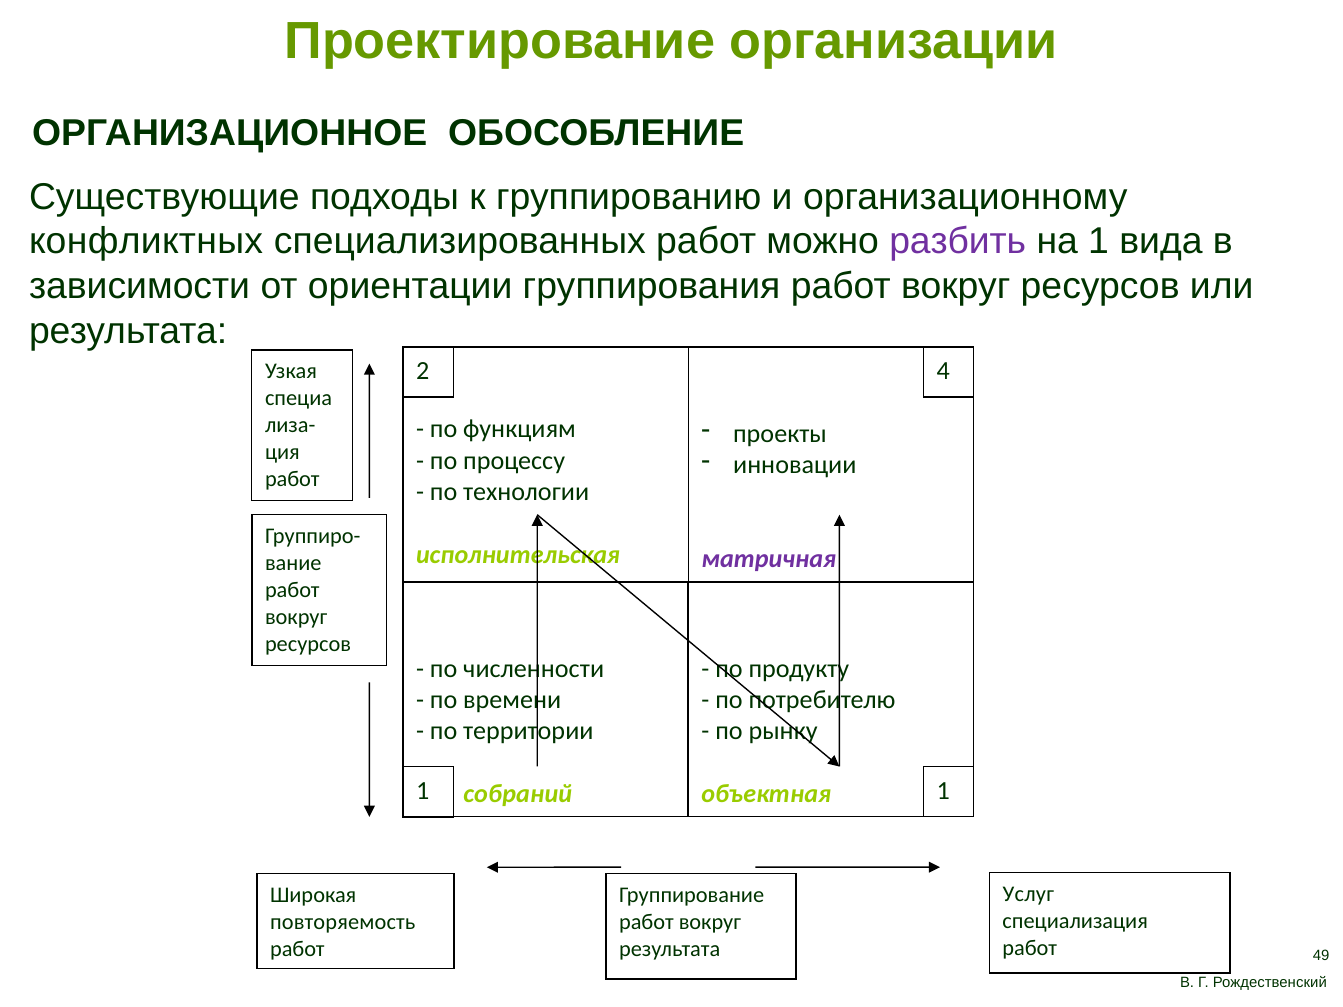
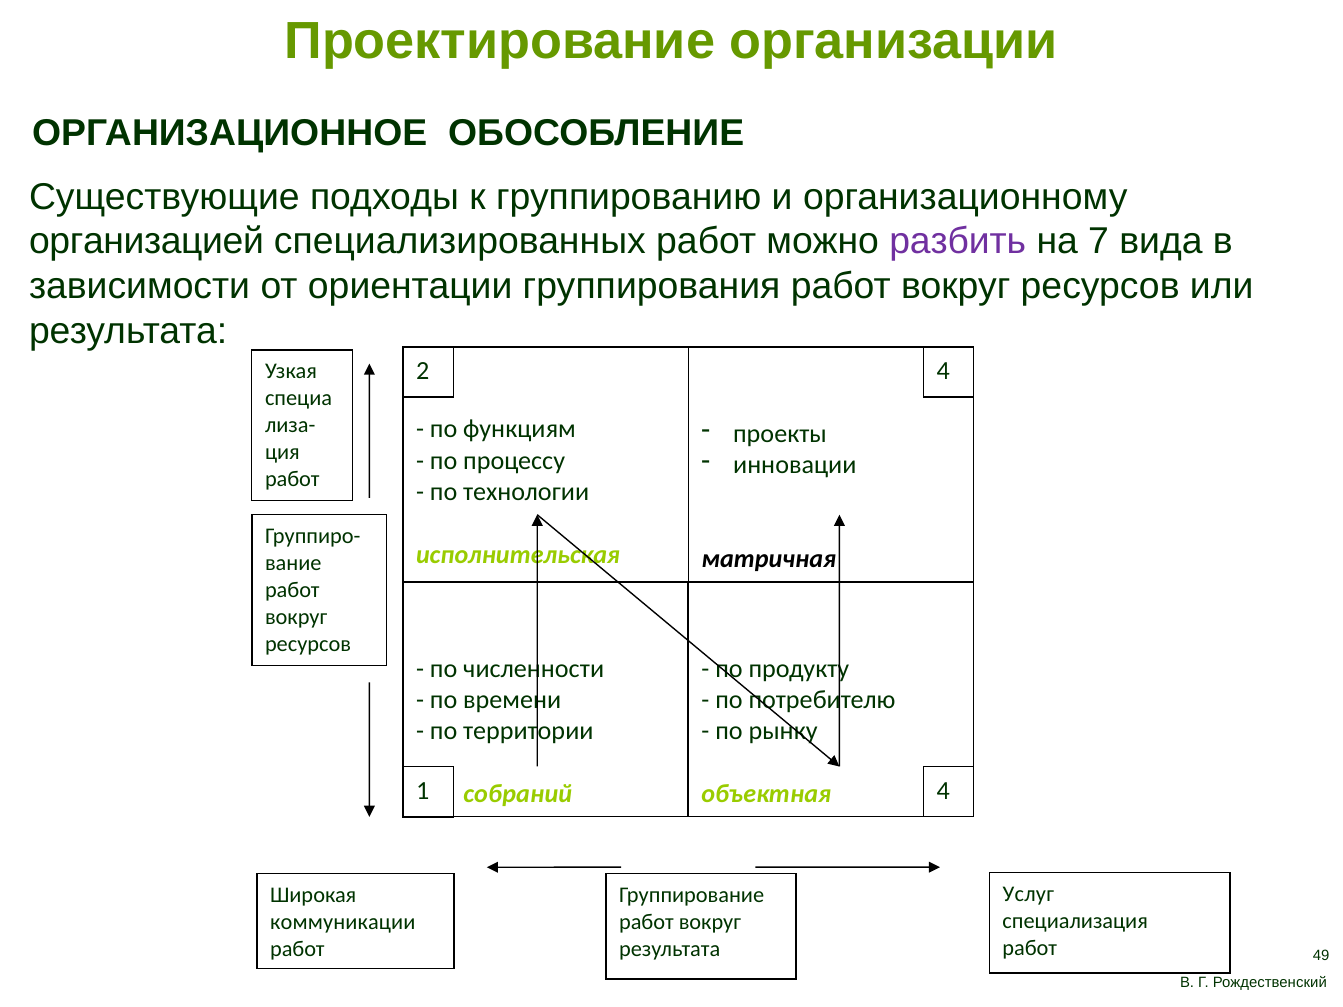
конфликтных: конфликтных -> организацией (146, 242)
на 1: 1 -> 7 (1099, 242)
матричная colour: purple -> black (769, 559)
1 1: 1 -> 4 (943, 791)
повторяемость: повторяемость -> коммуникации (343, 922)
